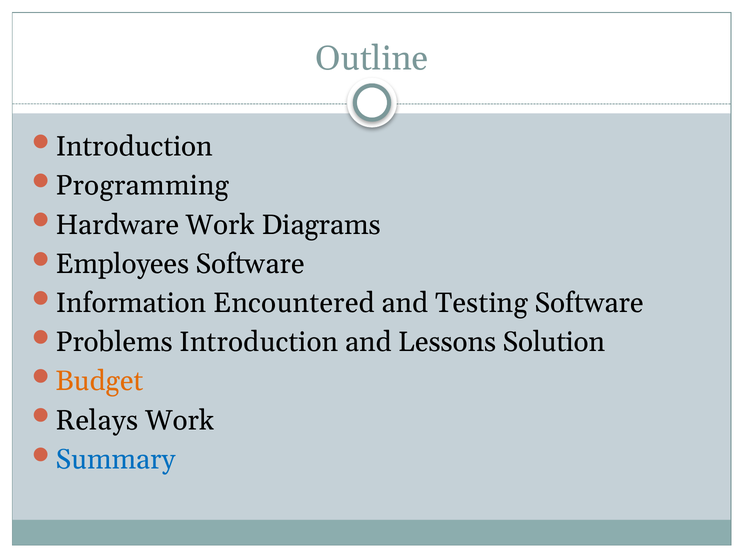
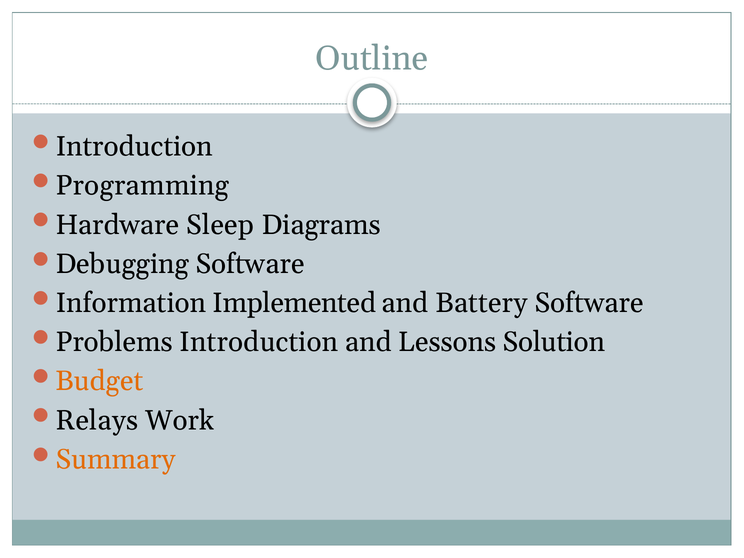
Hardware Work: Work -> Sleep (220, 225)
Employees: Employees -> Debugging (122, 264)
Encountered: Encountered -> Implemented (294, 303)
Testing: Testing -> Battery (481, 303)
Summary colour: blue -> orange (116, 459)
